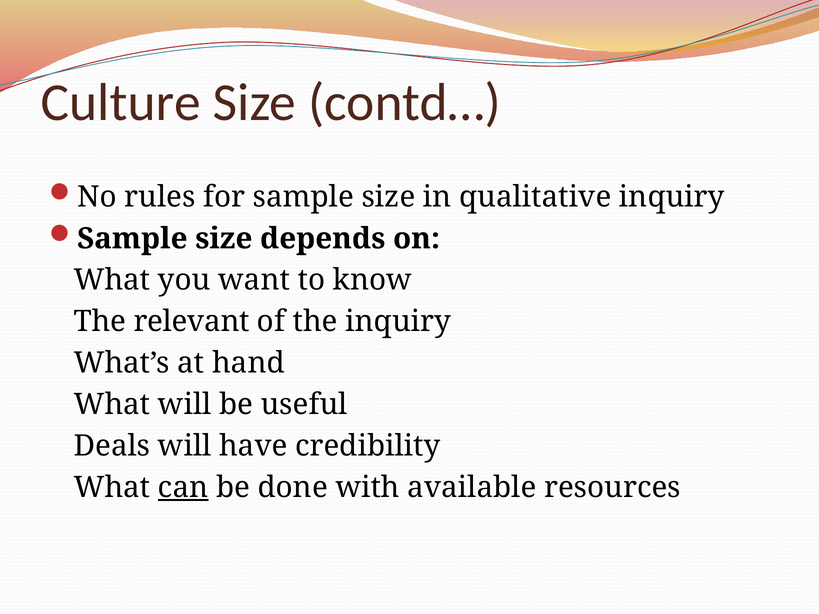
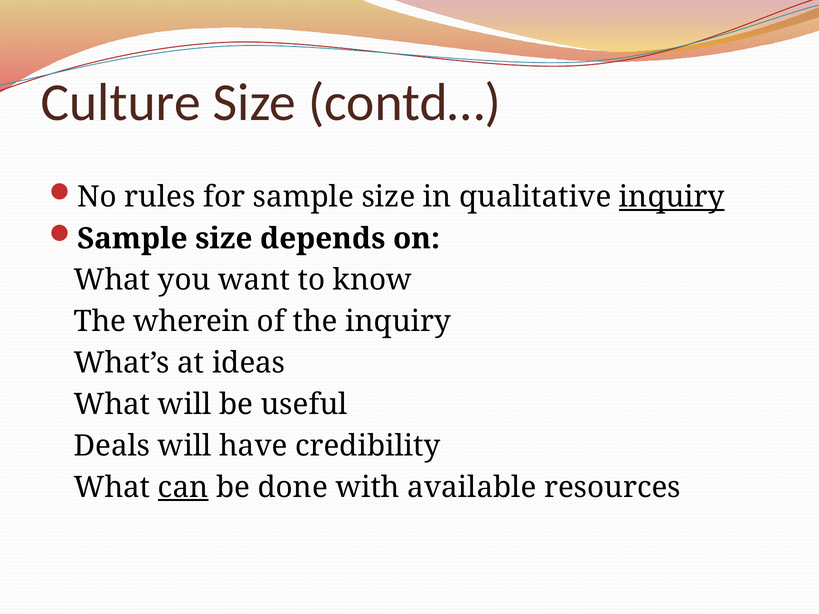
inquiry underline: none -> present (672, 197)
relevant: relevant -> wherein (192, 322)
hand: hand -> ideas (249, 363)
